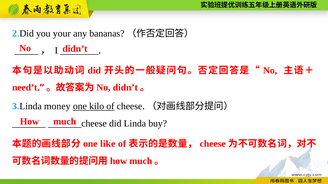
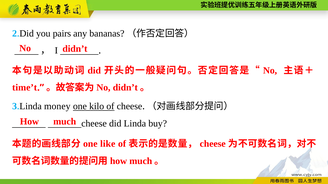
your: your -> pairs (62, 33)
need’t: need’t -> time’t (25, 88)
